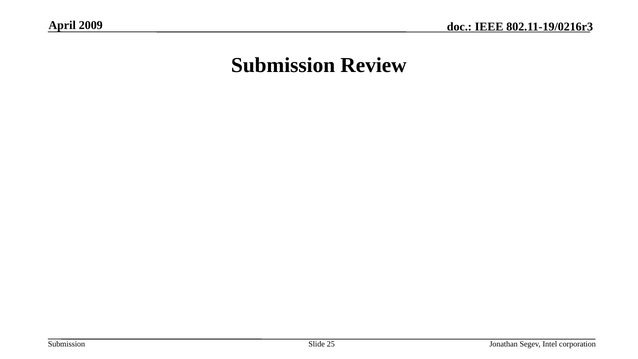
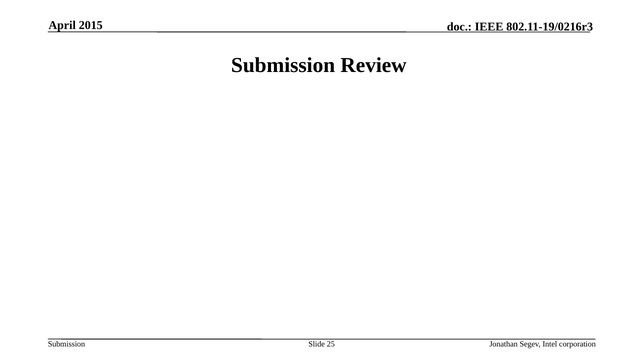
2009: 2009 -> 2015 (91, 25)
